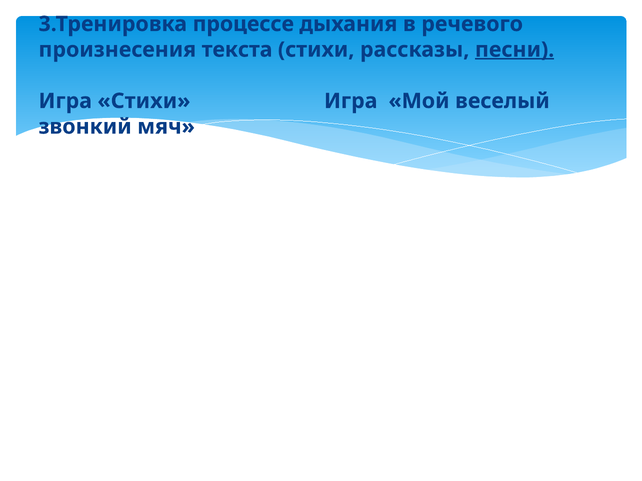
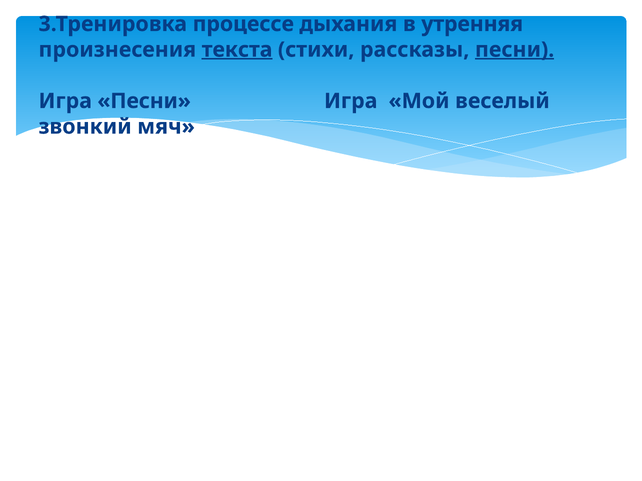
речевого: речевого -> утренняя (472, 24)
текста underline: none -> present (237, 50)
Игра Стихи: Стихи -> Песни (144, 101)
